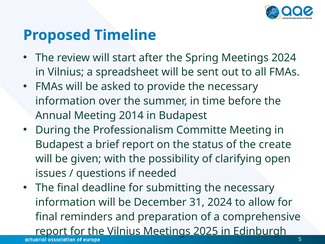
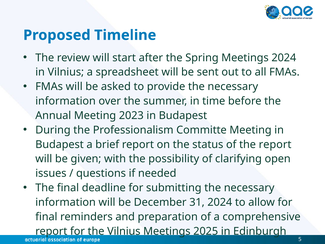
2014: 2014 -> 2023 (131, 115)
the create: create -> report (275, 144)
